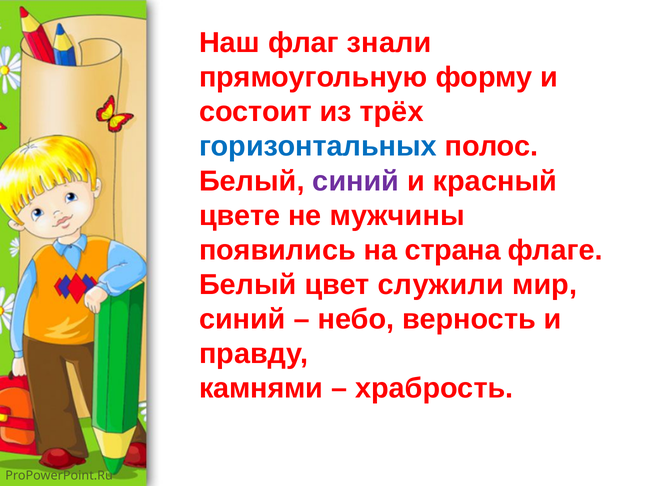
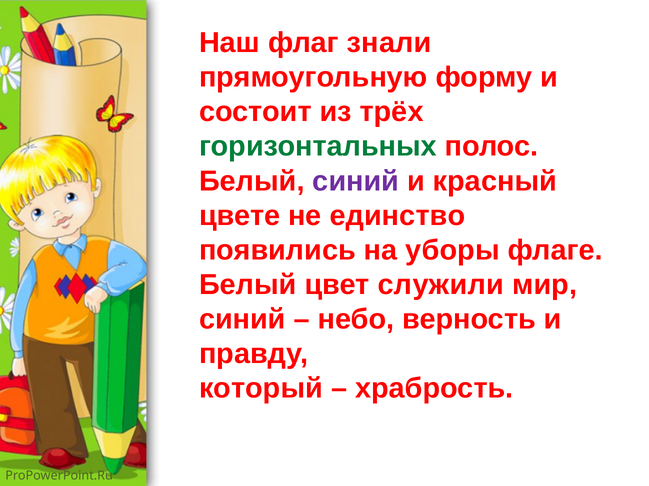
горизонтальных colour: blue -> green (318, 147)
мужчины: мужчины -> единство (397, 216)
страна: страна -> уборы (453, 251)
камнями: камнями -> который (261, 389)
